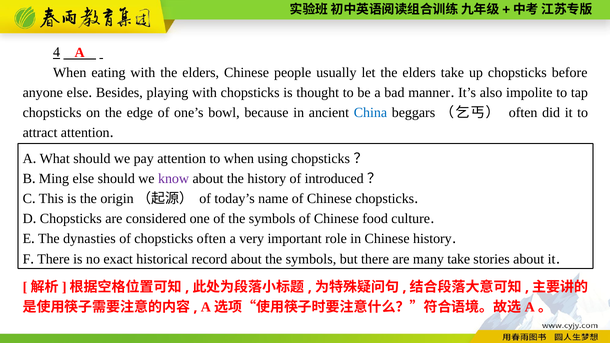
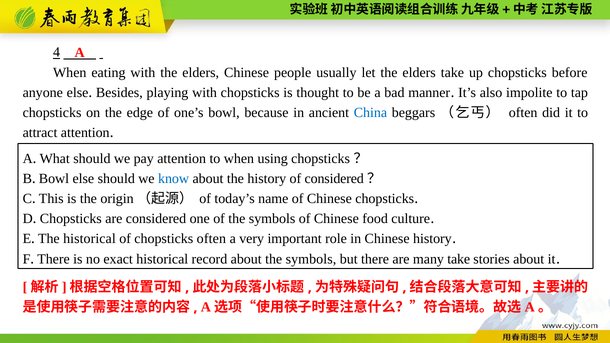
Ming: Ming -> Bowl (54, 179)
know colour: purple -> blue (174, 179)
of introduced: introduced -> considered (334, 179)
The dynasties: dynasties -> historical (89, 239)
